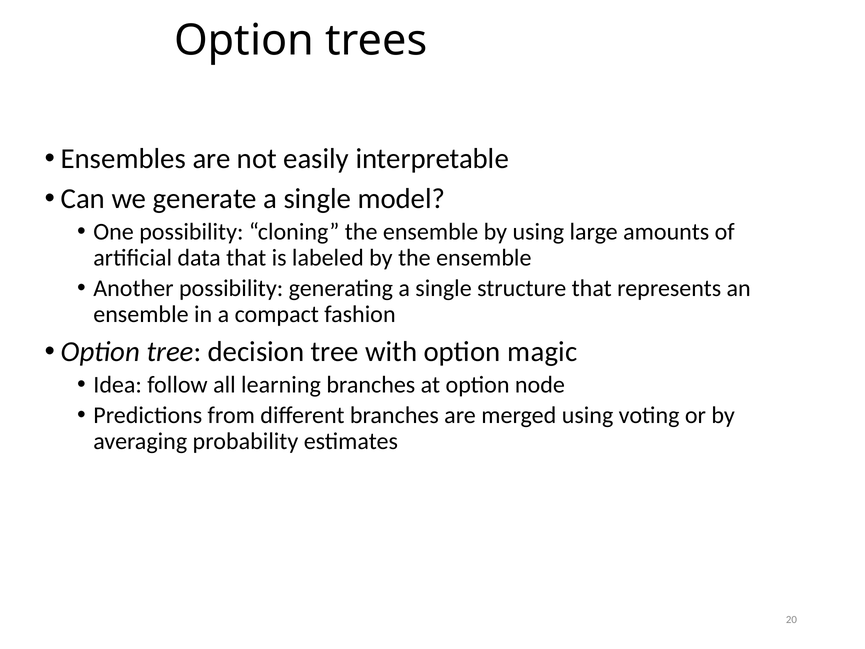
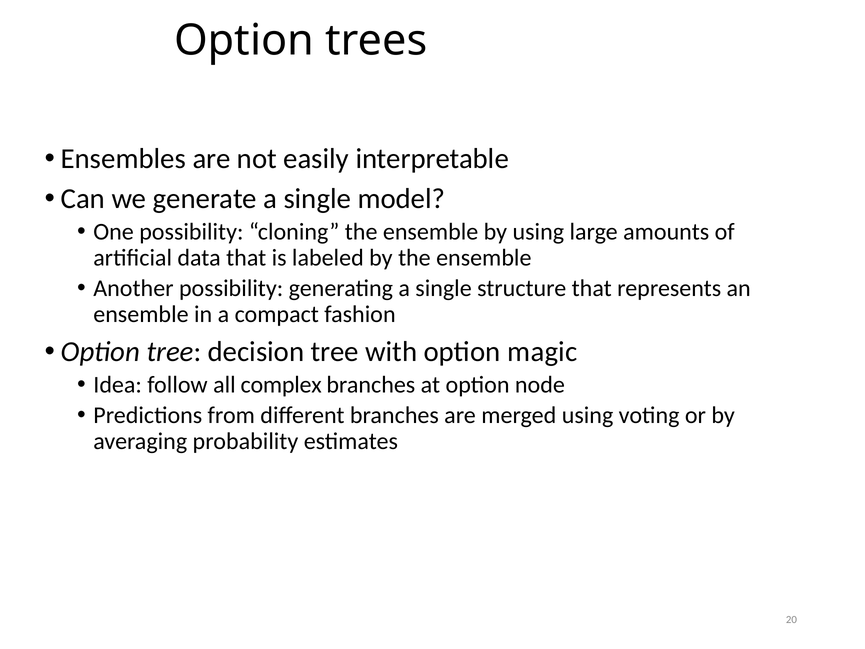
learning: learning -> complex (281, 385)
